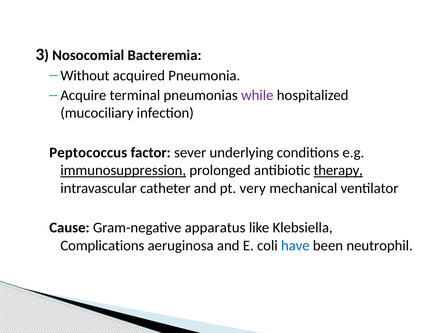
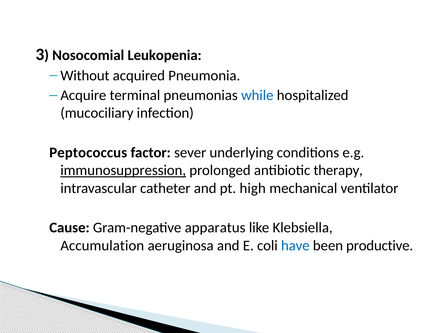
Bacteremia: Bacteremia -> Leukopenia (165, 55)
while colour: purple -> blue (257, 95)
therapy underline: present -> none (338, 170)
very: very -> high (253, 188)
Complications: Complications -> Accumulation (102, 245)
neutrophil: neutrophil -> productive (380, 245)
